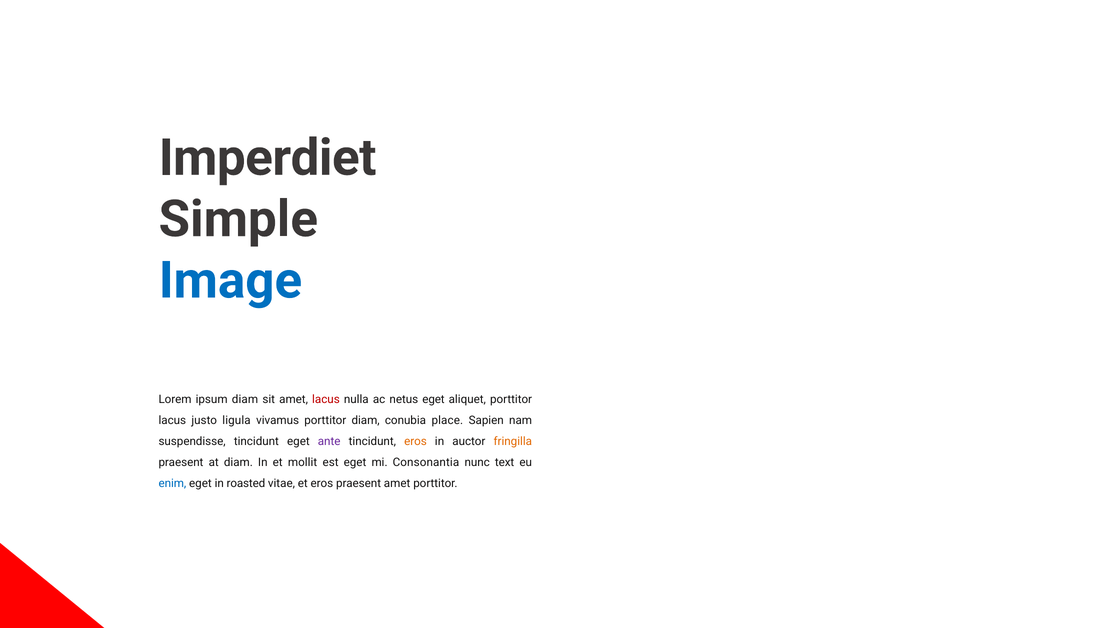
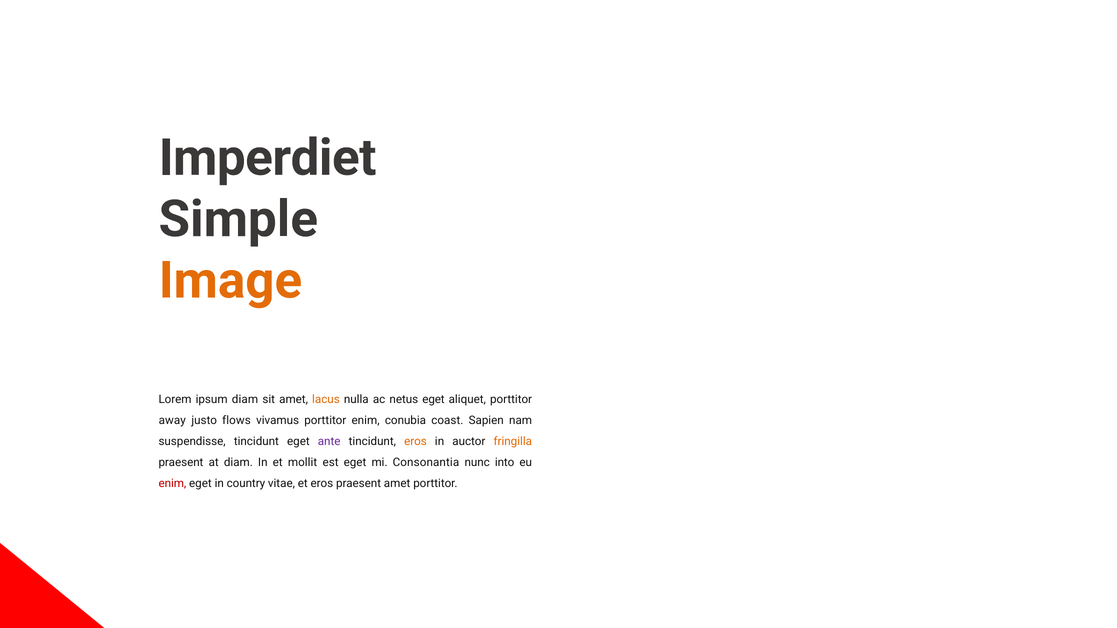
Image colour: blue -> orange (230, 281)
lacus colour: red -> orange (326, 400)
lacus: lacus -> away (172, 421)
ligula: ligula -> flows (236, 421)
porttitor diam: diam -> enim (366, 421)
place: place -> coast (447, 421)
text: text -> into (505, 462)
enim colour: blue -> red (172, 483)
roasted: roasted -> country (246, 483)
